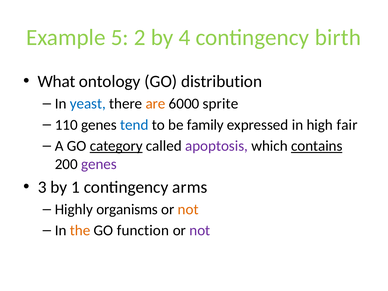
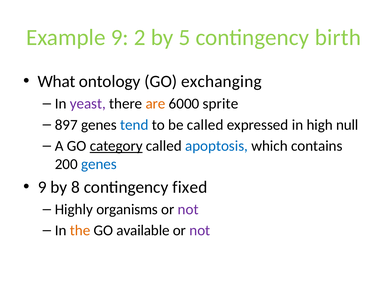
Example 5: 5 -> 9 (120, 38)
4: 4 -> 5 (185, 38)
distribution: distribution -> exchanging (221, 81)
yeast colour: blue -> purple (88, 104)
110: 110 -> 897 (66, 125)
be family: family -> called (205, 125)
fair: fair -> null (347, 125)
apoptosis colour: purple -> blue (217, 146)
contains underline: present -> none (317, 146)
genes colour: purple -> blue (99, 164)
3: 3 -> 9 (42, 187)
1: 1 -> 8 (75, 187)
arms: arms -> fixed (190, 187)
not colour: orange -> purple (188, 209)
function: function -> available (143, 231)
